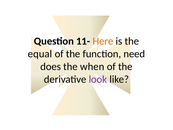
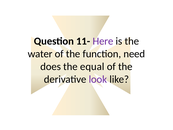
Here colour: orange -> purple (103, 41)
equal: equal -> water (40, 54)
when: when -> equal (92, 66)
